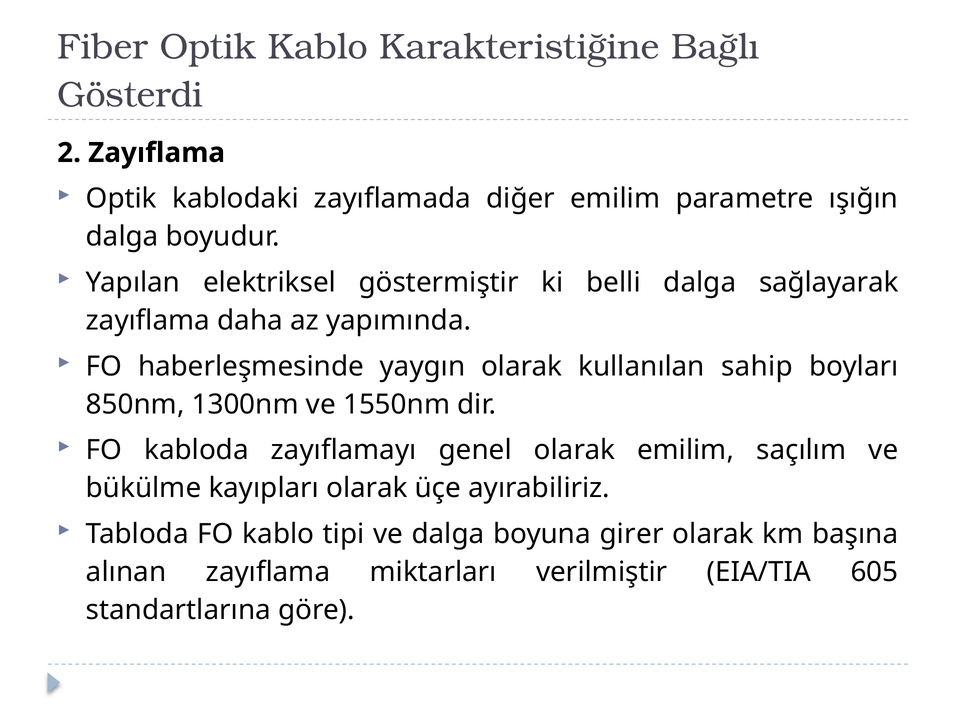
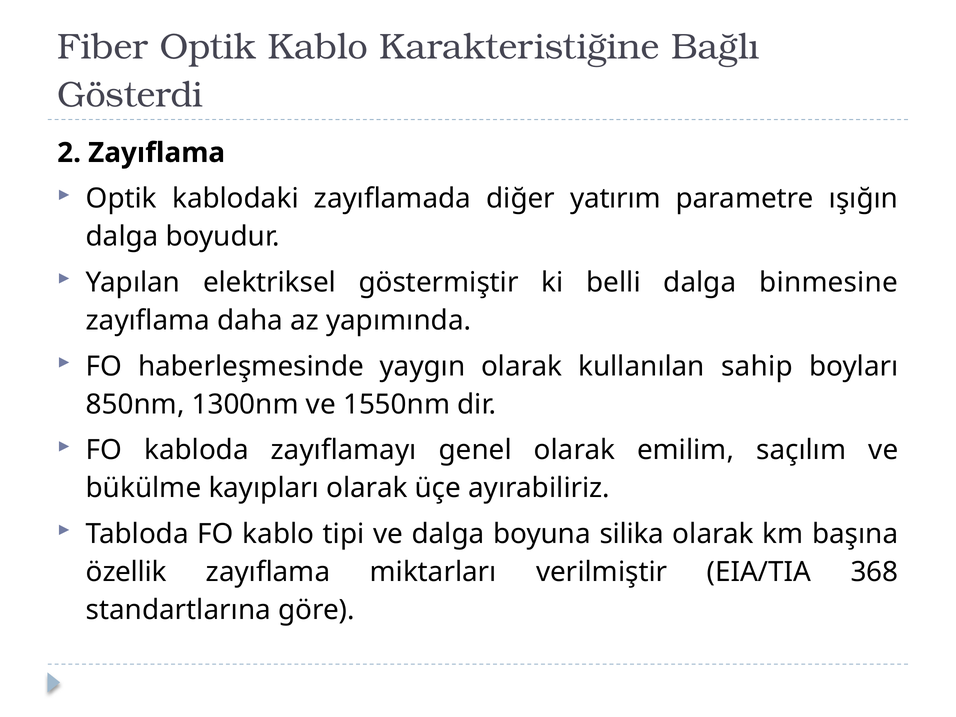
diğer emilim: emilim -> yatırım (615, 199)
sağlayarak: sağlayarak -> binmesine (829, 283)
girer: girer -> silika (632, 534)
alınan: alınan -> özellik (126, 572)
605: 605 -> 368 (874, 572)
